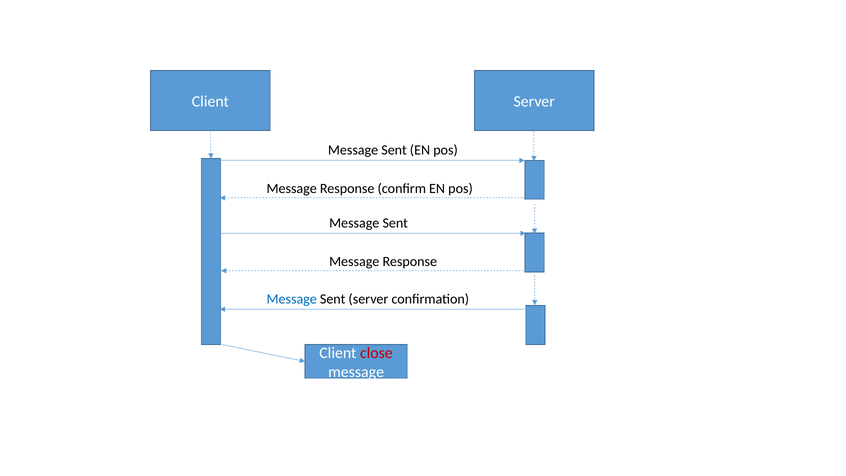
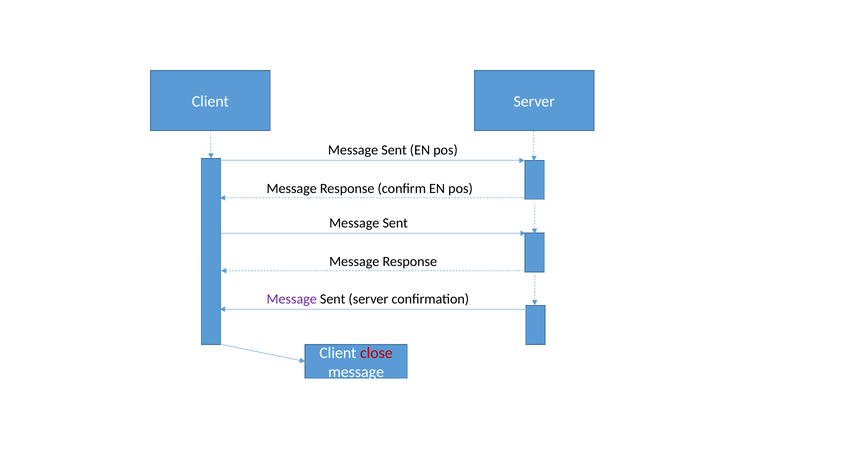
Message colour: blue -> purple (292, 299)
